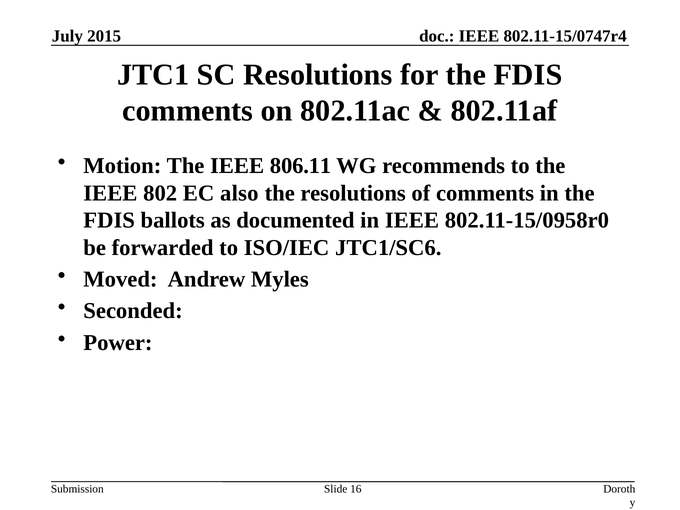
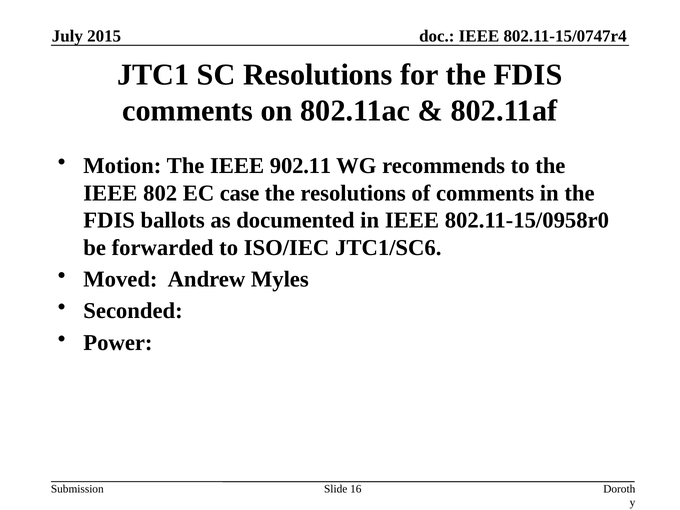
806.11: 806.11 -> 902.11 (301, 166)
also: also -> case (240, 193)
